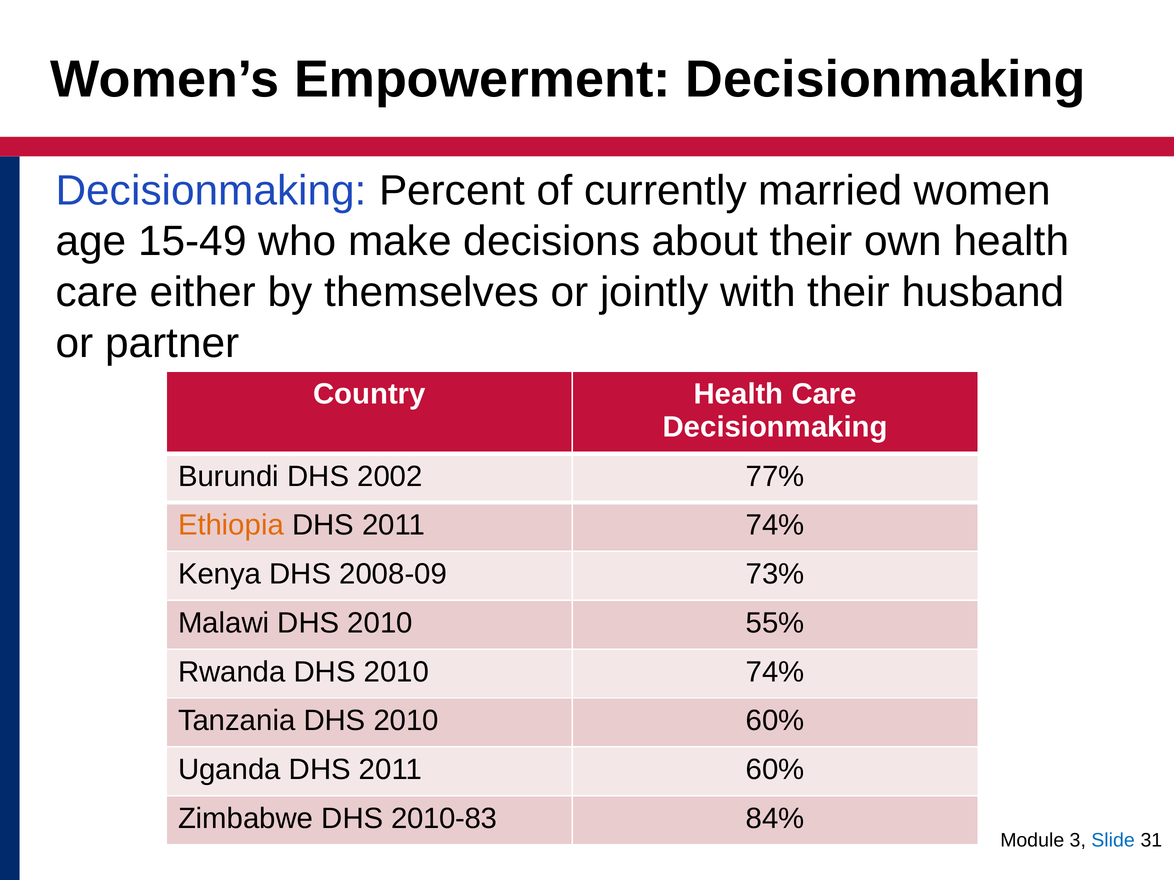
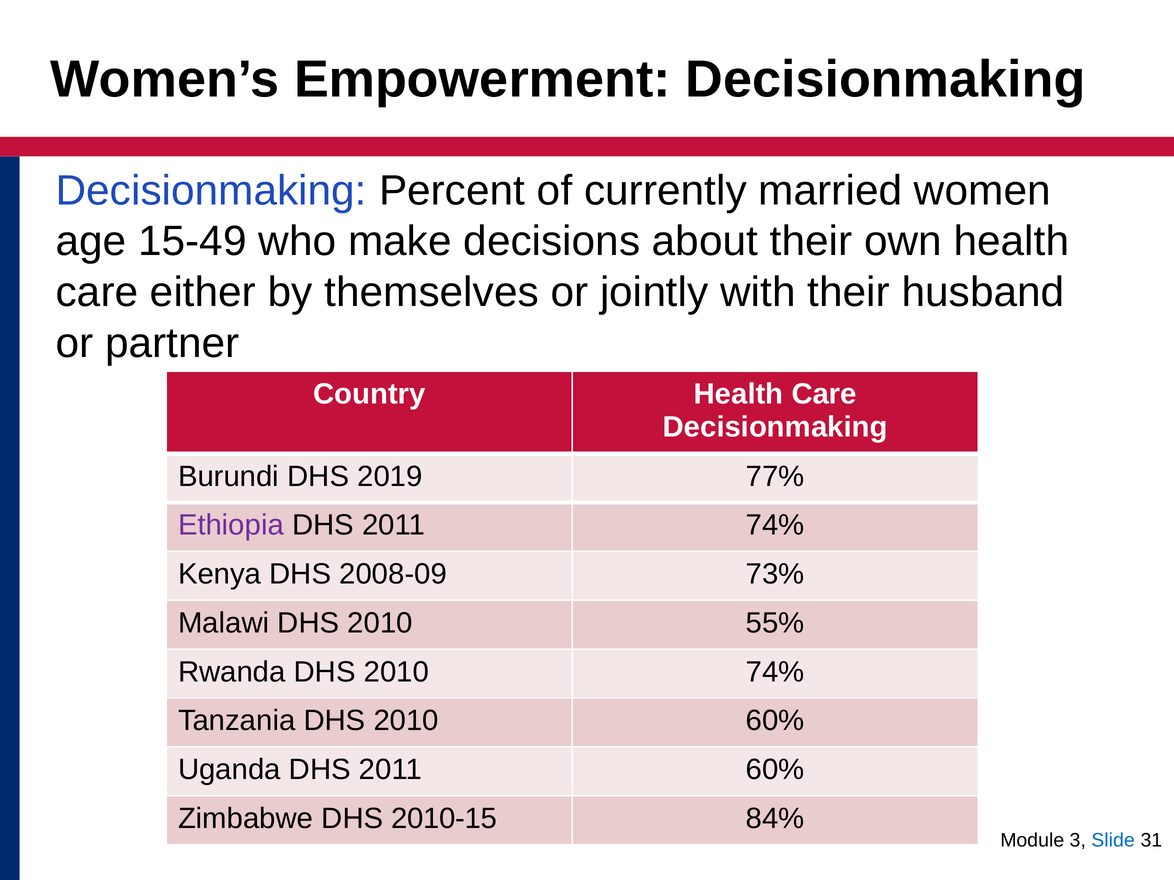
2002: 2002 -> 2019 (390, 477)
Ethiopia colour: orange -> purple (231, 526)
2010-83: 2010-83 -> 2010-15 (444, 819)
